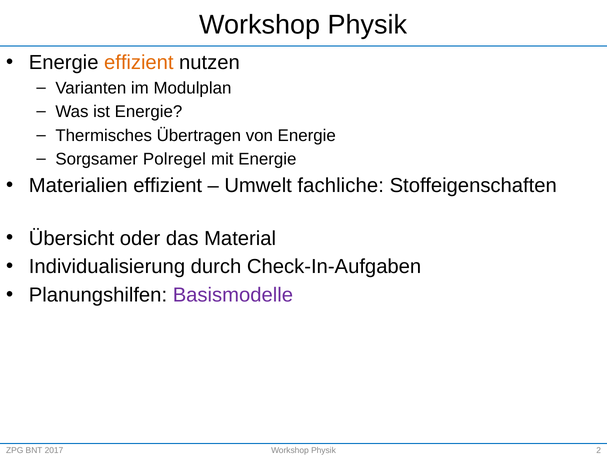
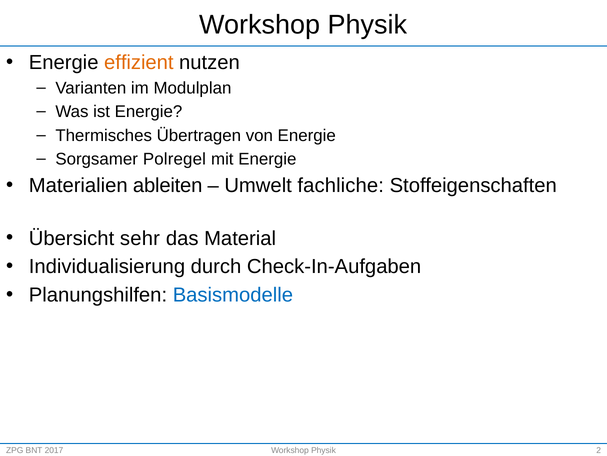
Materialien effizient: effizient -> ableiten (168, 185)
oder: oder -> sehr (140, 238)
Basismodelle colour: purple -> blue (233, 295)
